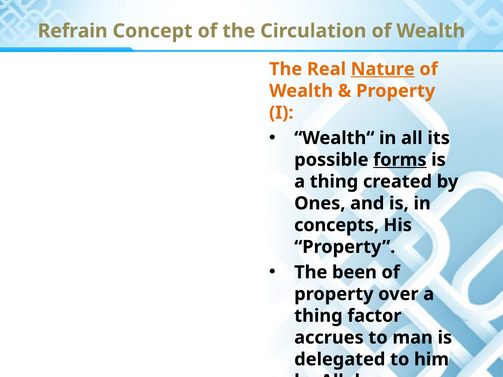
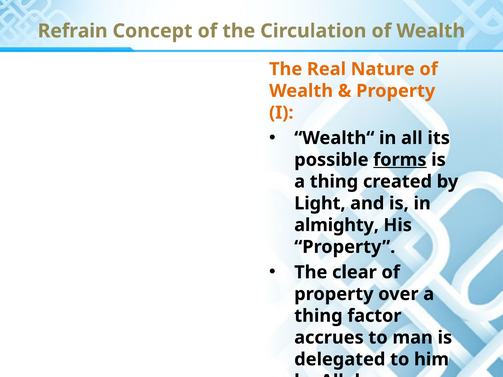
Nature underline: present -> none (383, 69)
Ones: Ones -> Light (320, 203)
concepts: concepts -> almighty (337, 225)
been: been -> clear (354, 272)
